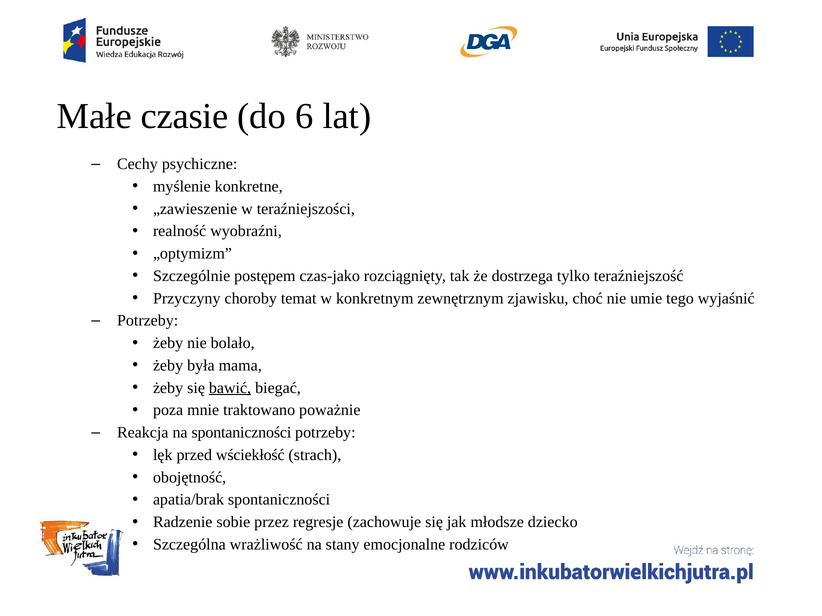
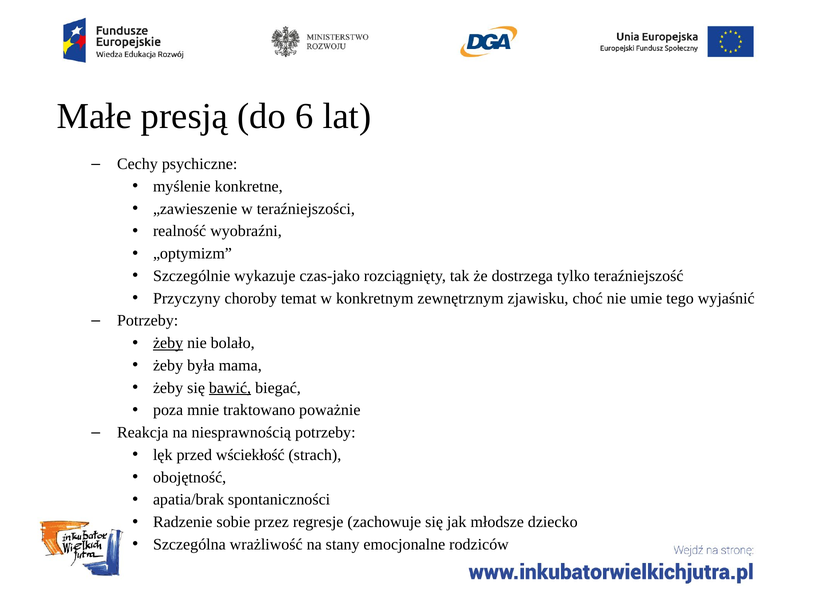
czasie: czasie -> presją (185, 116)
postępem: postępem -> wykazuje (265, 276)
żeby underline: none -> present (168, 343)
na spontaniczności: spontaniczności -> niesprawnością (241, 433)
